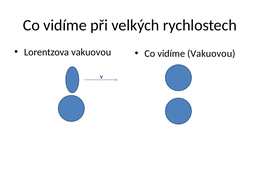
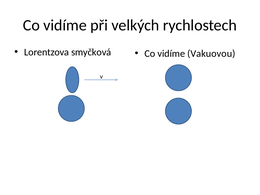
Lorentzova vakuovou: vakuovou -> smyčková (91, 52)
